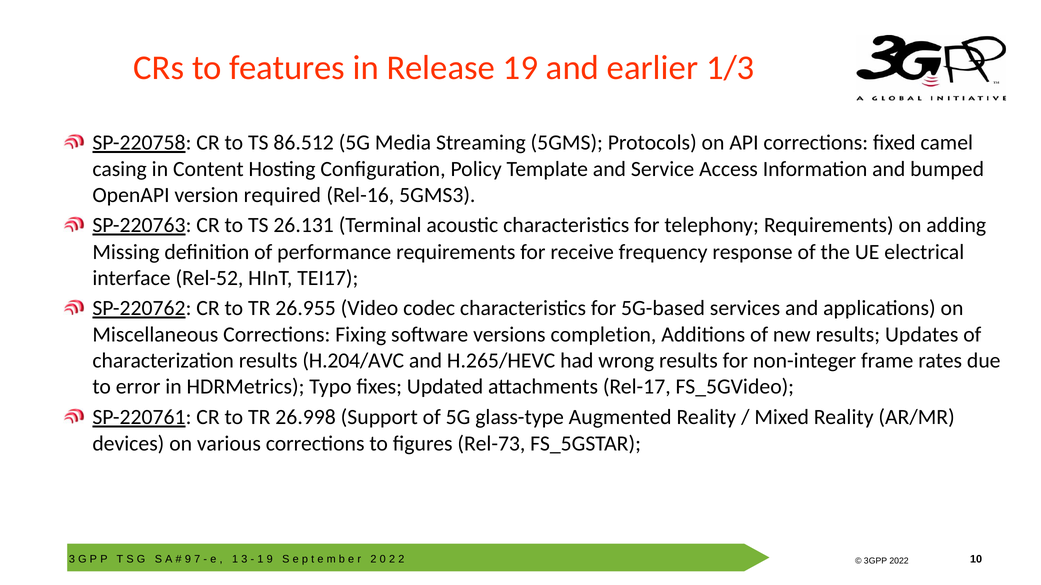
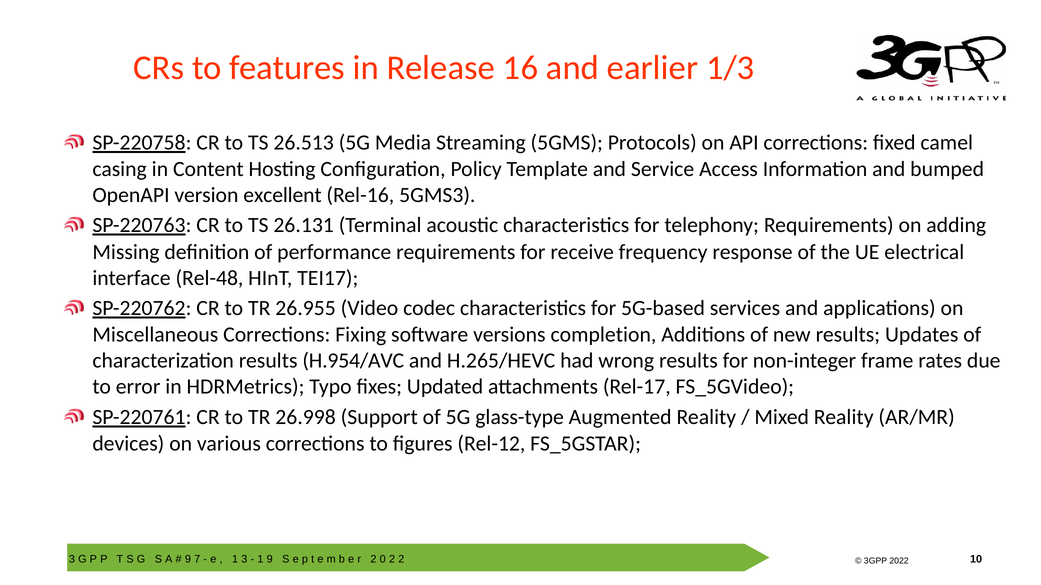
19: 19 -> 16 (521, 68)
86.512: 86.512 -> 26.513 (304, 143)
required: required -> excellent (283, 195)
Rel-52: Rel-52 -> Rel-48 (209, 278)
H.204/AVC: H.204/AVC -> H.954/AVC (353, 361)
Rel-73: Rel-73 -> Rel-12 (491, 444)
